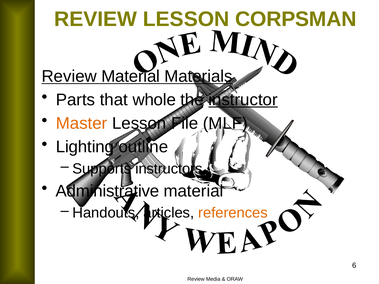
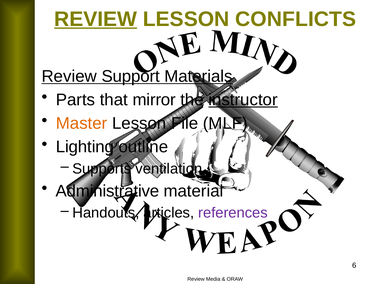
REVIEW underline: none -> present (96, 19)
CORPSMAN: CORPSMAN -> CONFLICTS (296, 19)
Review Material: Material -> Support (131, 76)
whole: whole -> mirror (154, 100)
instructors: instructors -> ventilation (169, 169)
references colour: orange -> purple (233, 213)
